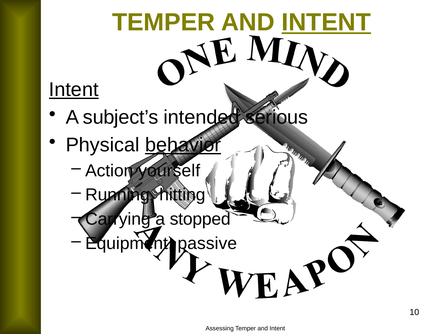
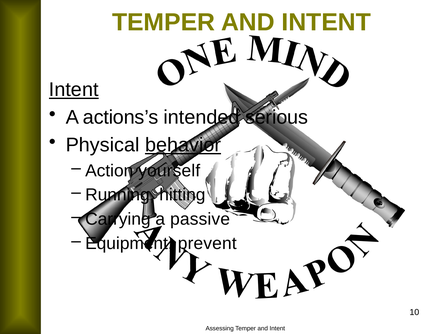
INTENT underline: present -> none (326, 23)
subject’s: subject’s -> actions’s (121, 118)
stopped: stopped -> passive (200, 220)
passive: passive -> prevent (207, 244)
